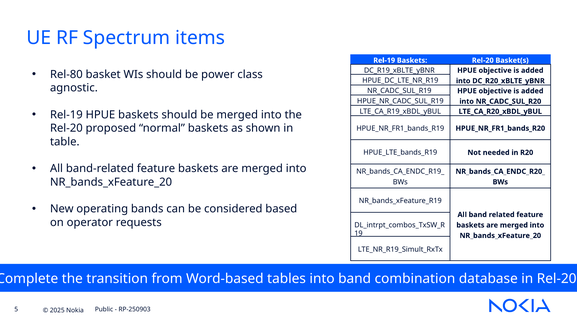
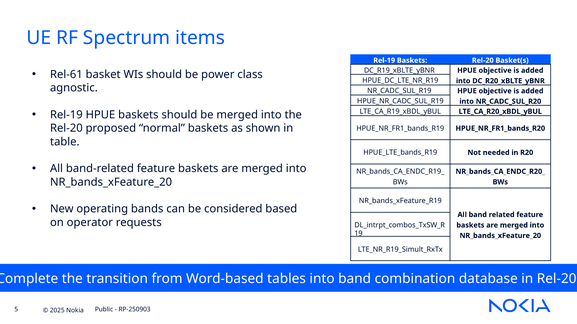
Rel-80: Rel-80 -> Rel-61 (66, 75)
